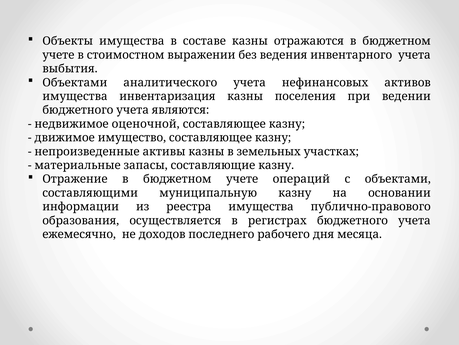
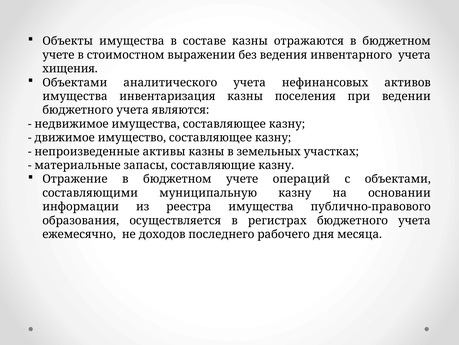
выбытия: выбытия -> хищения (70, 69)
недвижимое оценочной: оценочной -> имущества (146, 124)
